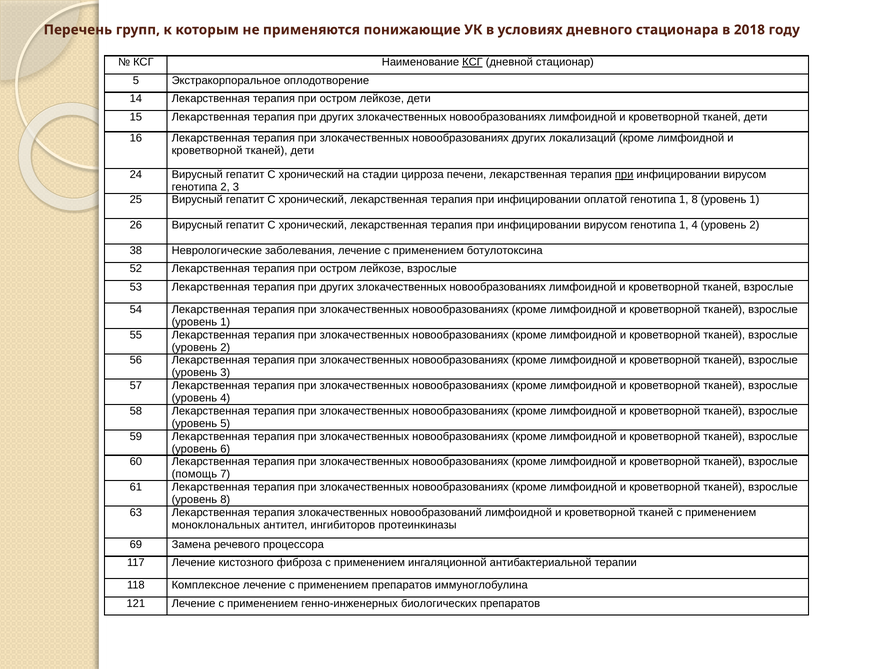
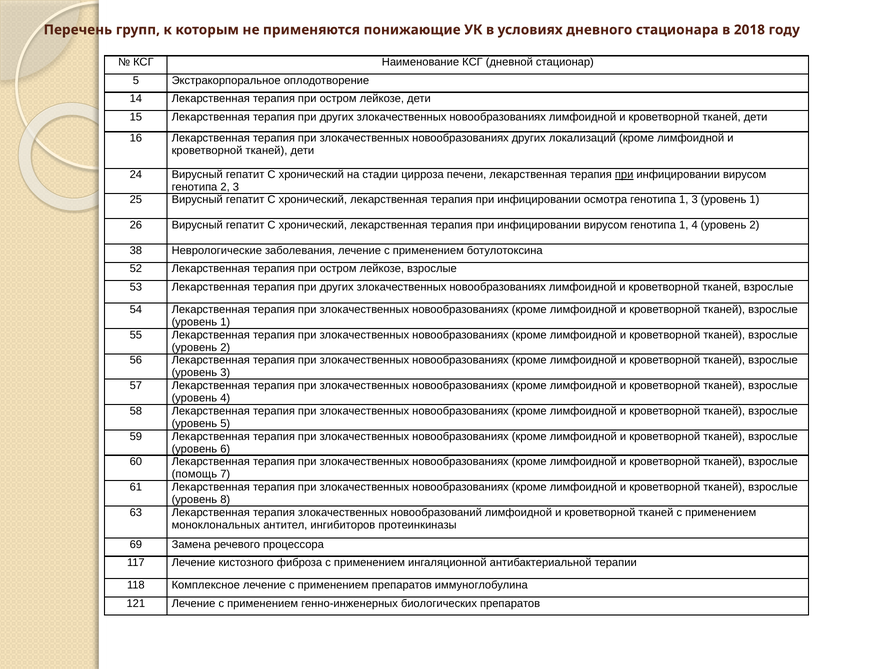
КСГ underline: present -> none (472, 62)
оплатой: оплатой -> осмотра (606, 200)
1 8: 8 -> 3 (695, 200)
